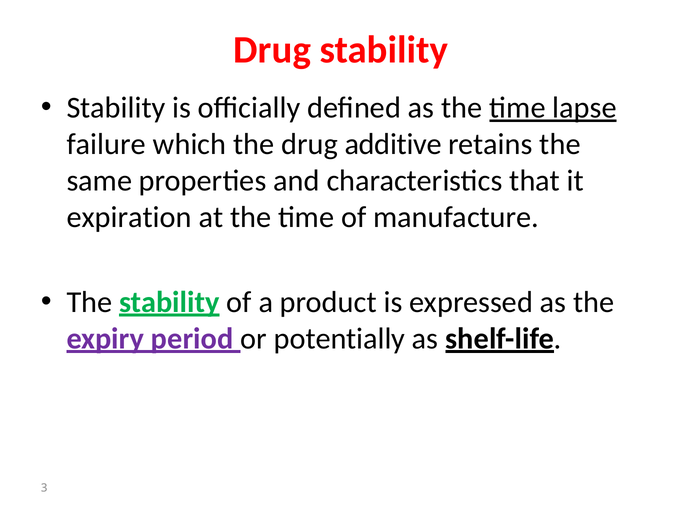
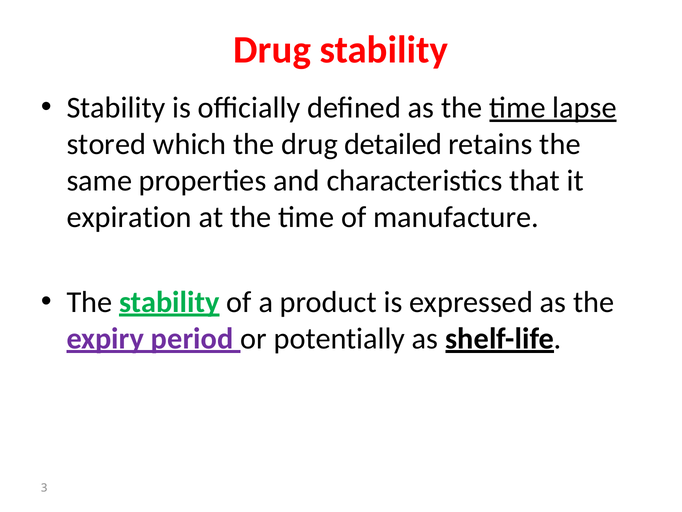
failure: failure -> stored (106, 144)
additive: additive -> detailed (393, 144)
